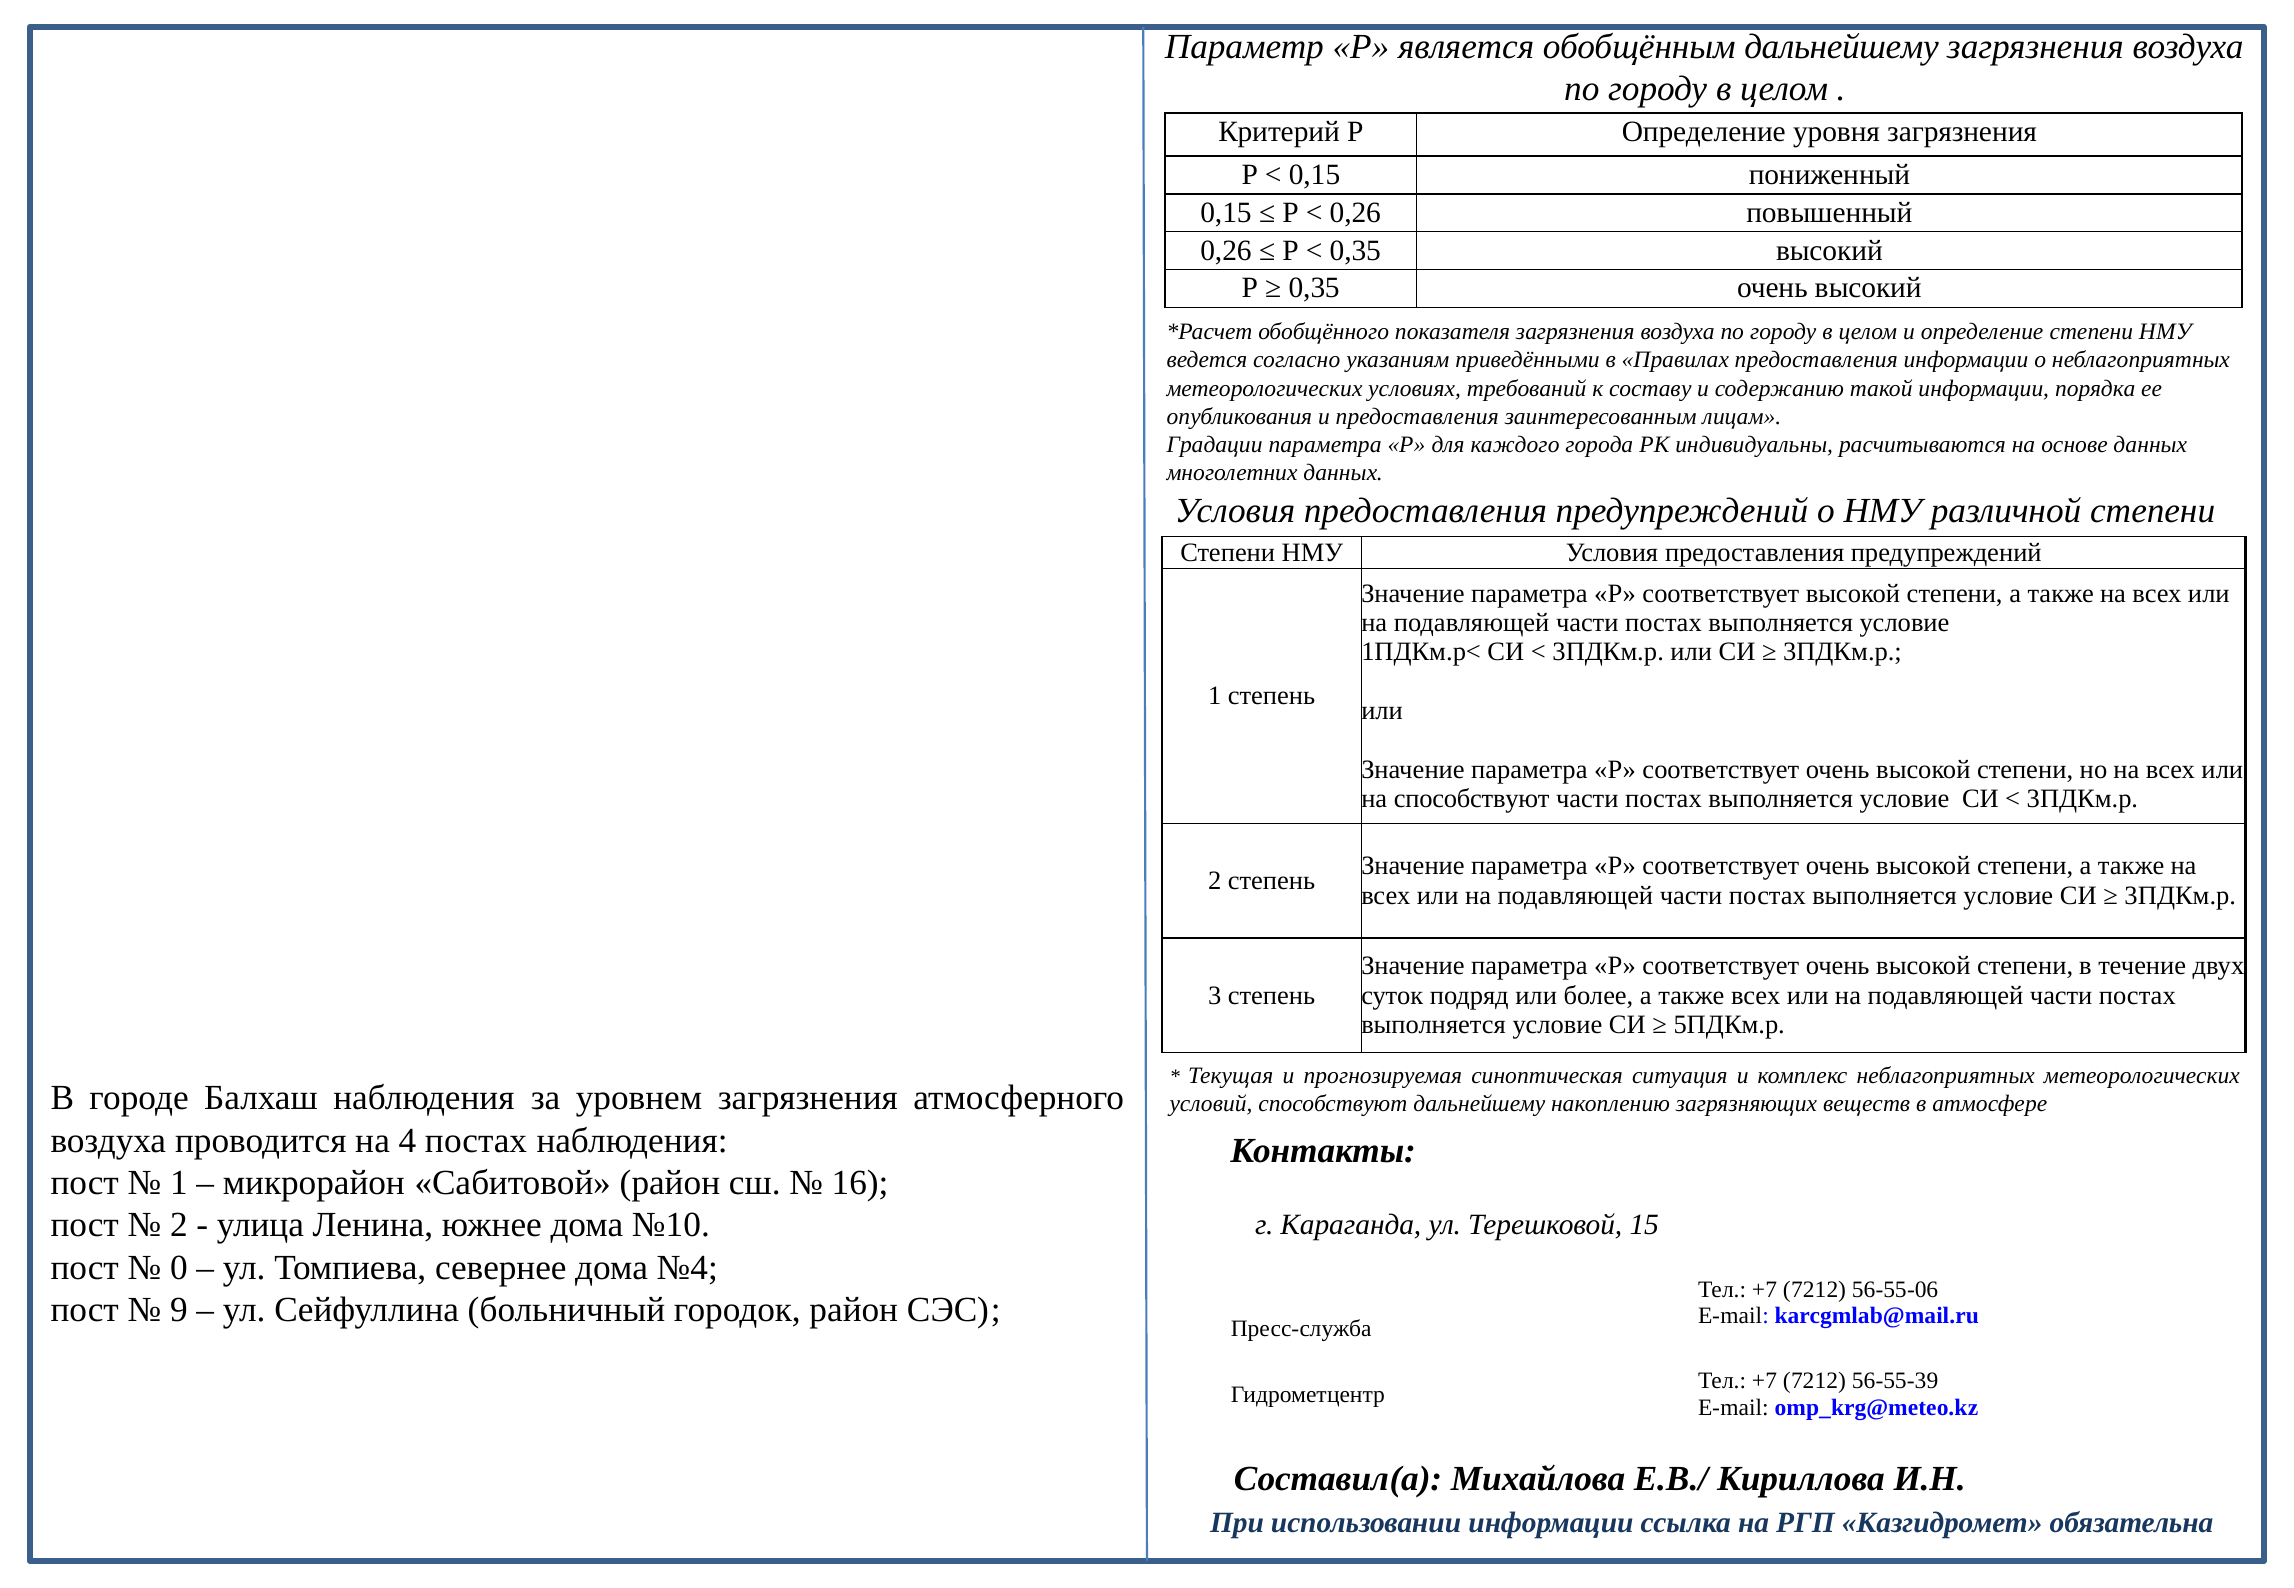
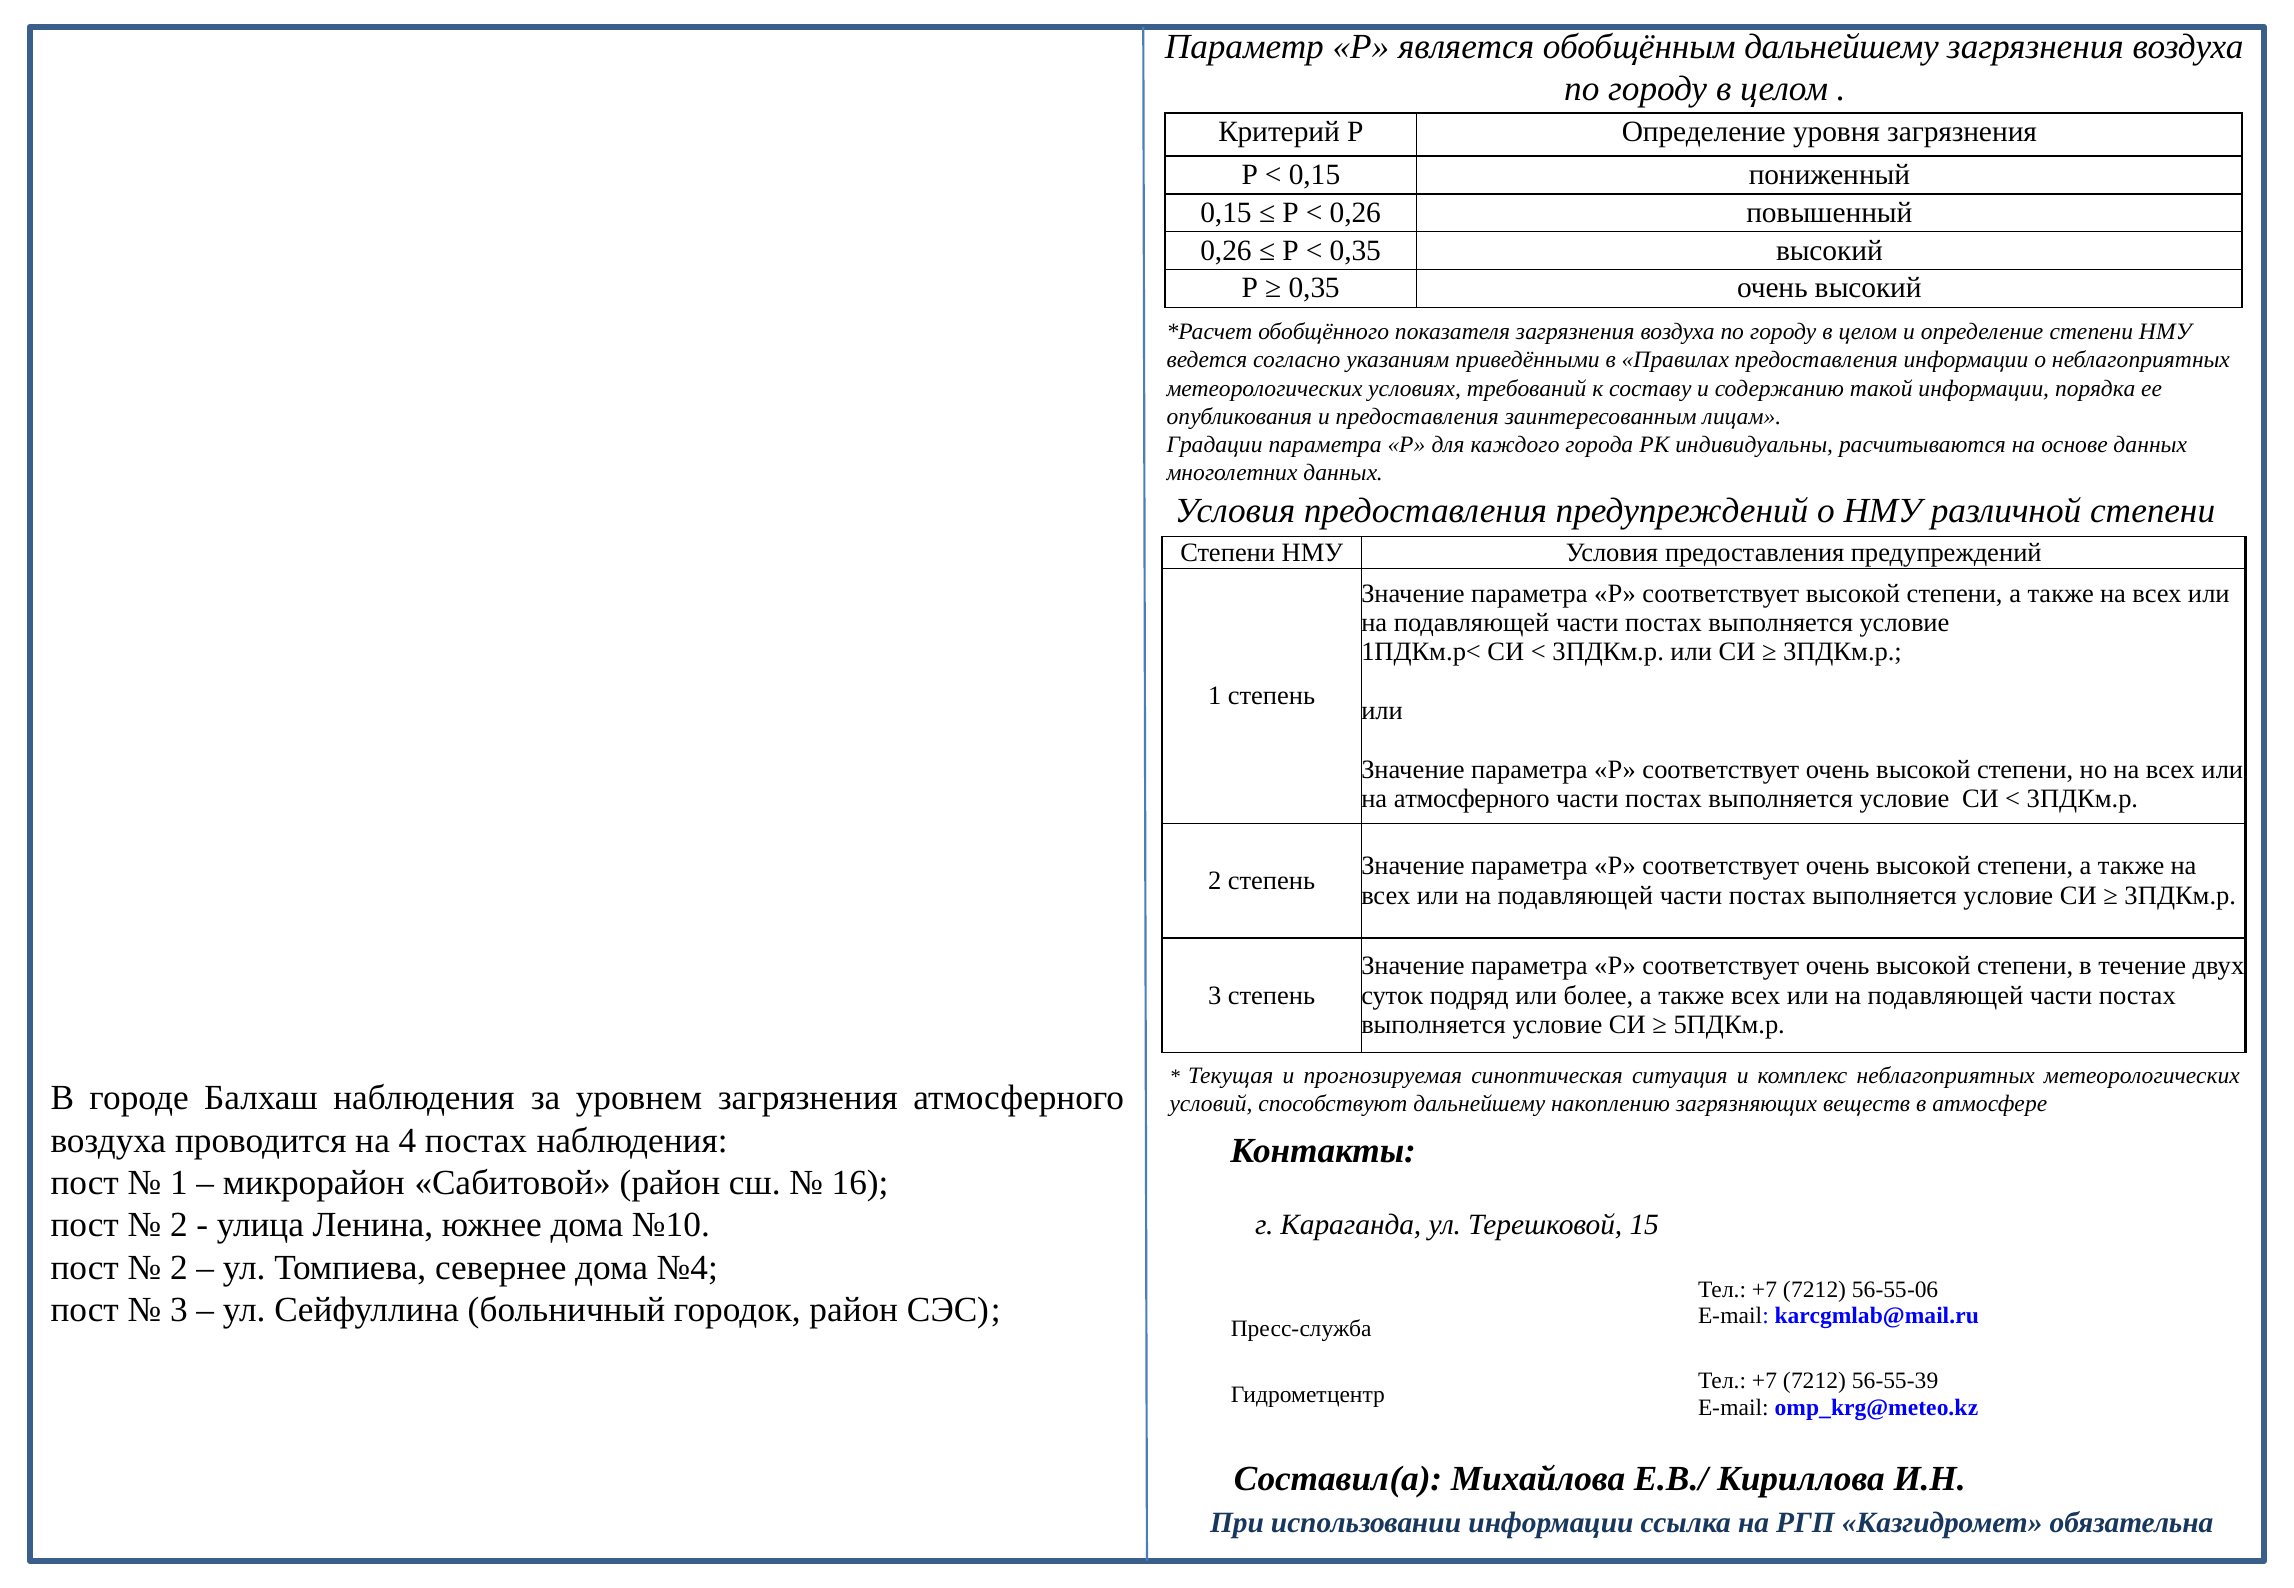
на способствуют: способствуют -> атмосферного (1472, 799)
0: 0 -> 2 (179, 1268)
9: 9 -> 3 (179, 1310)
